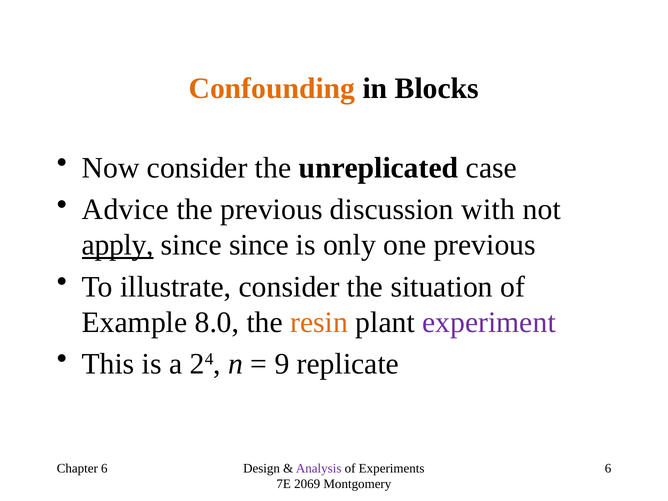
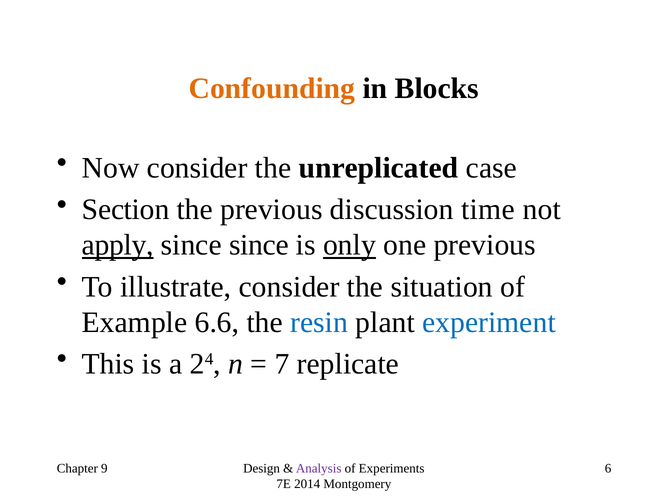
Advice: Advice -> Section (126, 210)
with: with -> time (488, 210)
only underline: none -> present (349, 245)
8.0: 8.0 -> 6.6 (217, 322)
resin colour: orange -> blue (319, 322)
experiment colour: purple -> blue (489, 322)
9: 9 -> 7 (282, 364)
Chapter 6: 6 -> 9 (104, 469)
2069: 2069 -> 2014 (307, 484)
